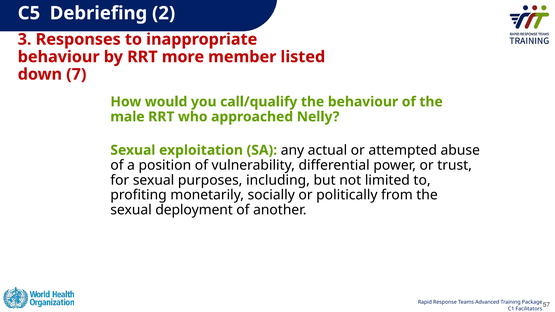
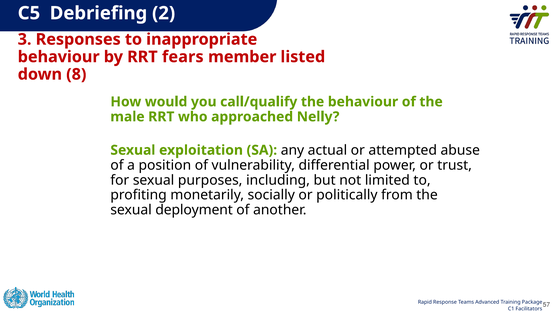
more: more -> fears (183, 57)
7: 7 -> 8 (76, 74)
